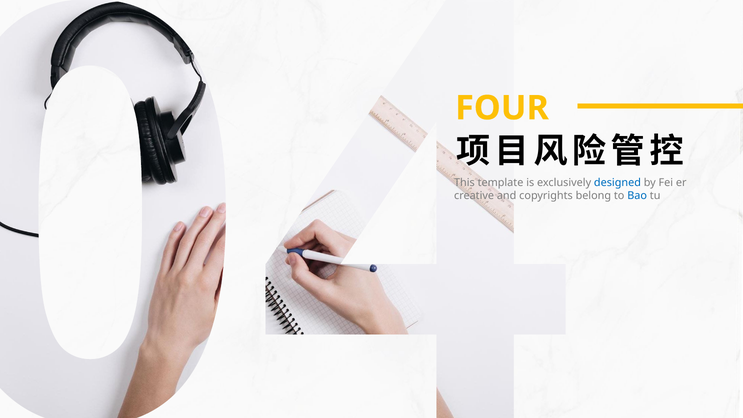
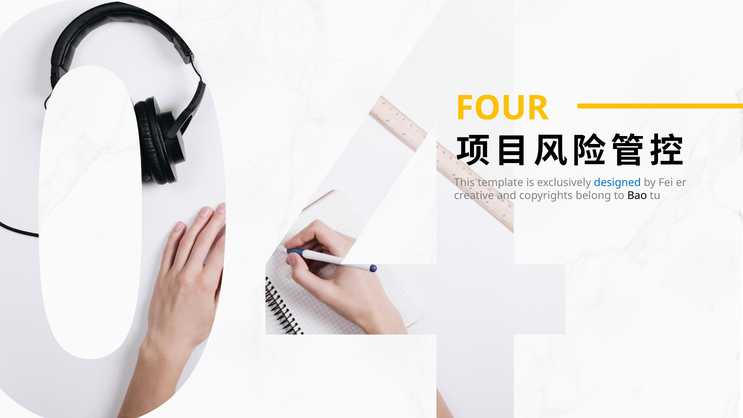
Bao colour: blue -> black (637, 196)
